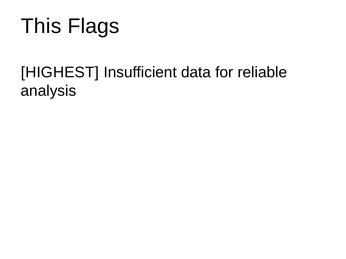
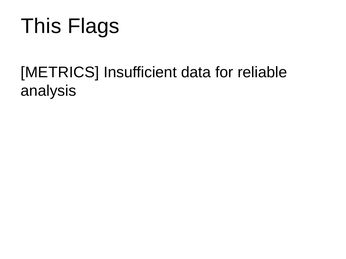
HIGHEST: HIGHEST -> METRICS (60, 73)
